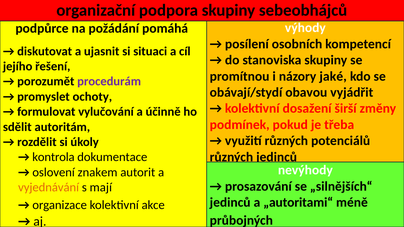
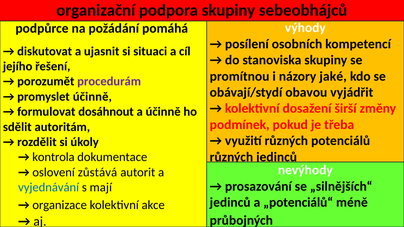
promyslet ochoty: ochoty -> účinně (92, 97)
vylučování: vylučování -> dosáhnout (106, 112)
znakem: znakem -> zůstává (97, 172)
vyjednávání colour: orange -> blue (49, 188)
„autoritami“: „autoritami“ -> „potenciálů“ (298, 203)
